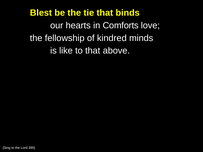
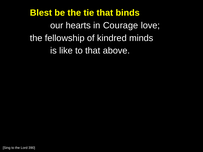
Comforts: Comforts -> Courage (121, 25)
